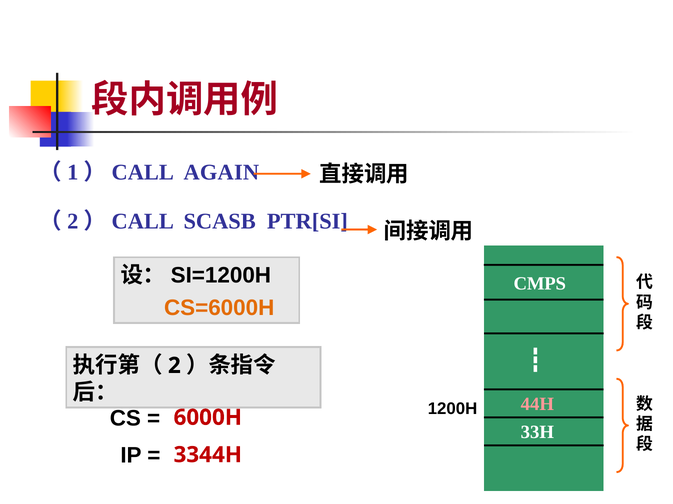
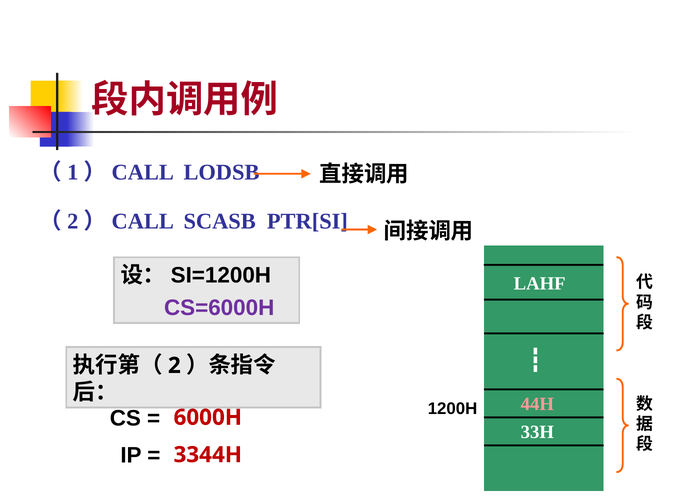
AGAIN: AGAIN -> LODSB (221, 173)
CMPS: CMPS -> LAHF (540, 284)
CS=6000H colour: orange -> purple (219, 308)
